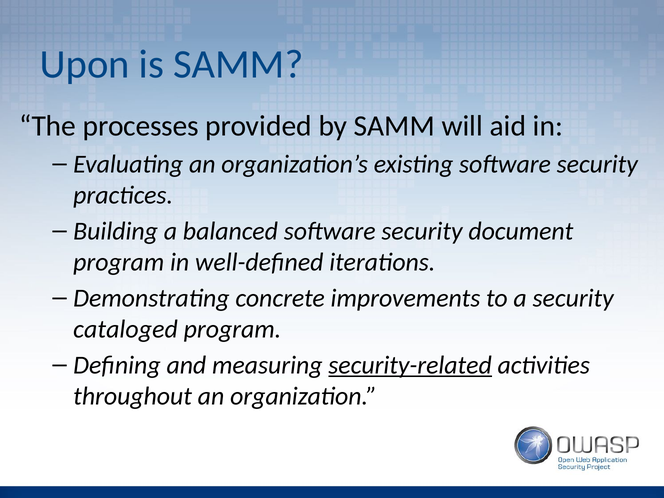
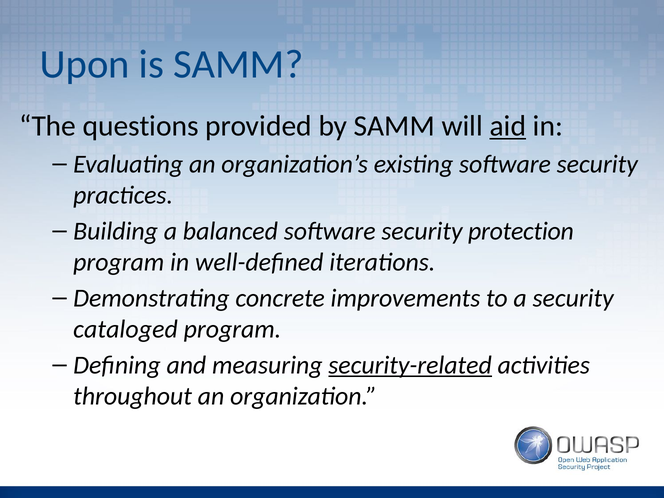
processes: processes -> questions (141, 126)
aid underline: none -> present (508, 126)
document: document -> protection (521, 231)
